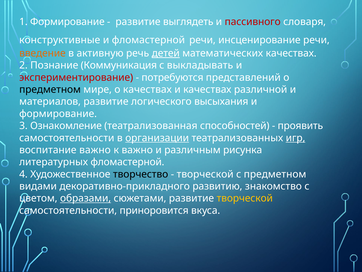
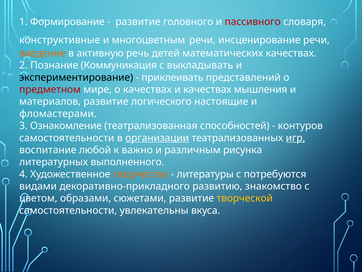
выглядеть: выглядеть -> головного (188, 22)
и фломастерной: фломастерной -> многоцветным (148, 40)
детей underline: present -> none (166, 53)
экспериментирование colour: red -> black (76, 77)
потребуются: потребуются -> приклеивать (172, 77)
предметном colour: black -> red (50, 89)
различной: различной -> мышления (261, 89)
высыхания: высыхания -> настоящие (221, 101)
формирование: формирование -> фломастерами (58, 114)
проявить: проявить -> контуров (300, 126)
воспитание важно: важно -> любой (95, 150)
литературных фломастерной: фломастерной -> выполненного (127, 162)
творчество colour: black -> orange (141, 174)
творческой: творческой -> литературы (205, 174)
с предметном: предметном -> потребуются (275, 174)
образами underline: present -> none (86, 198)
приноровится: приноровится -> увлекательны (154, 210)
